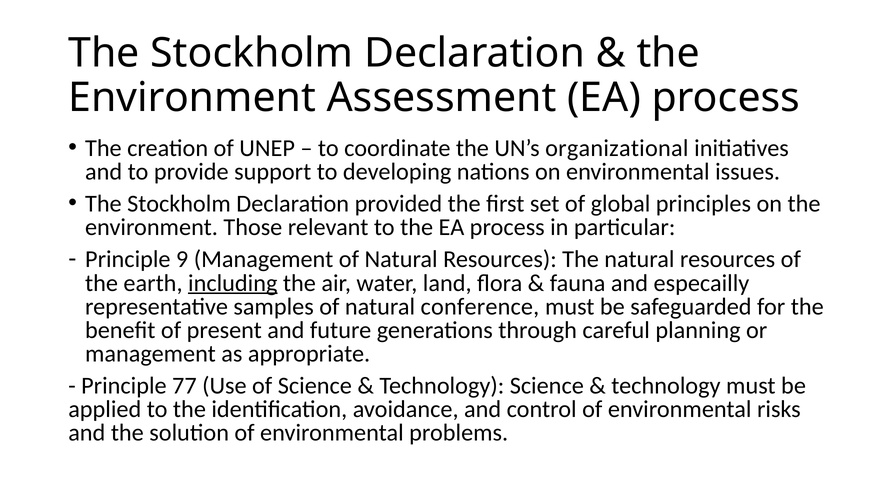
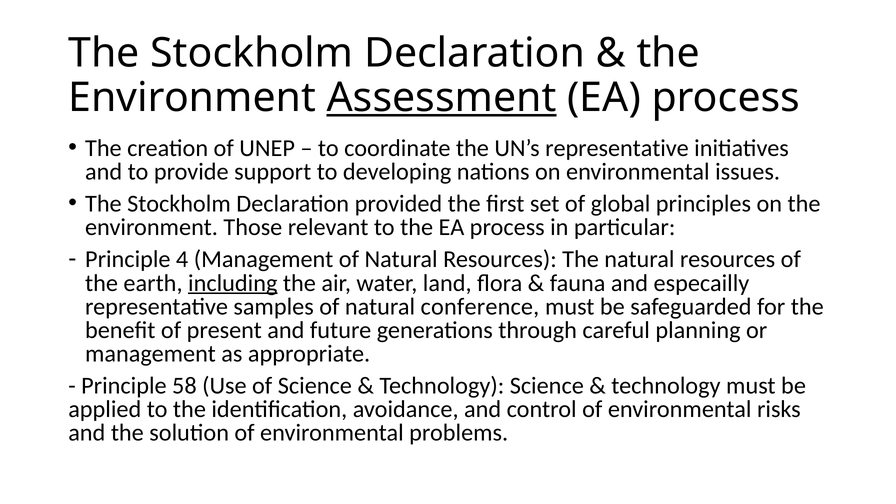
Assessment underline: none -> present (442, 97)
UN’s organizational: organizational -> representative (617, 148)
9: 9 -> 4 (182, 259)
77: 77 -> 58 (184, 386)
